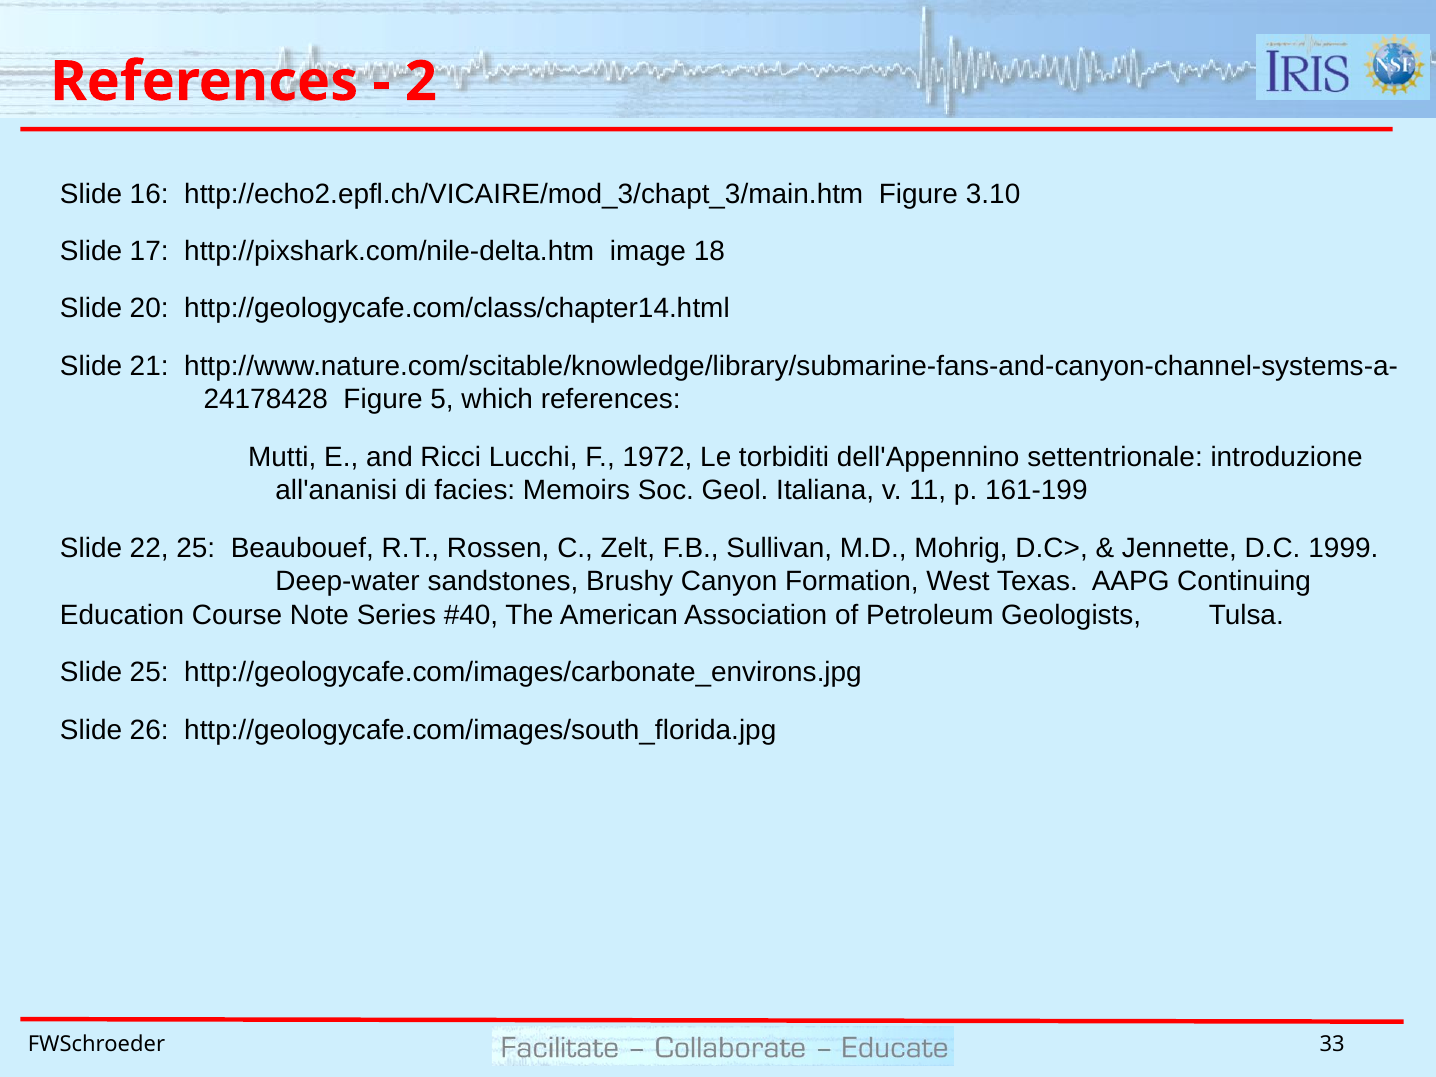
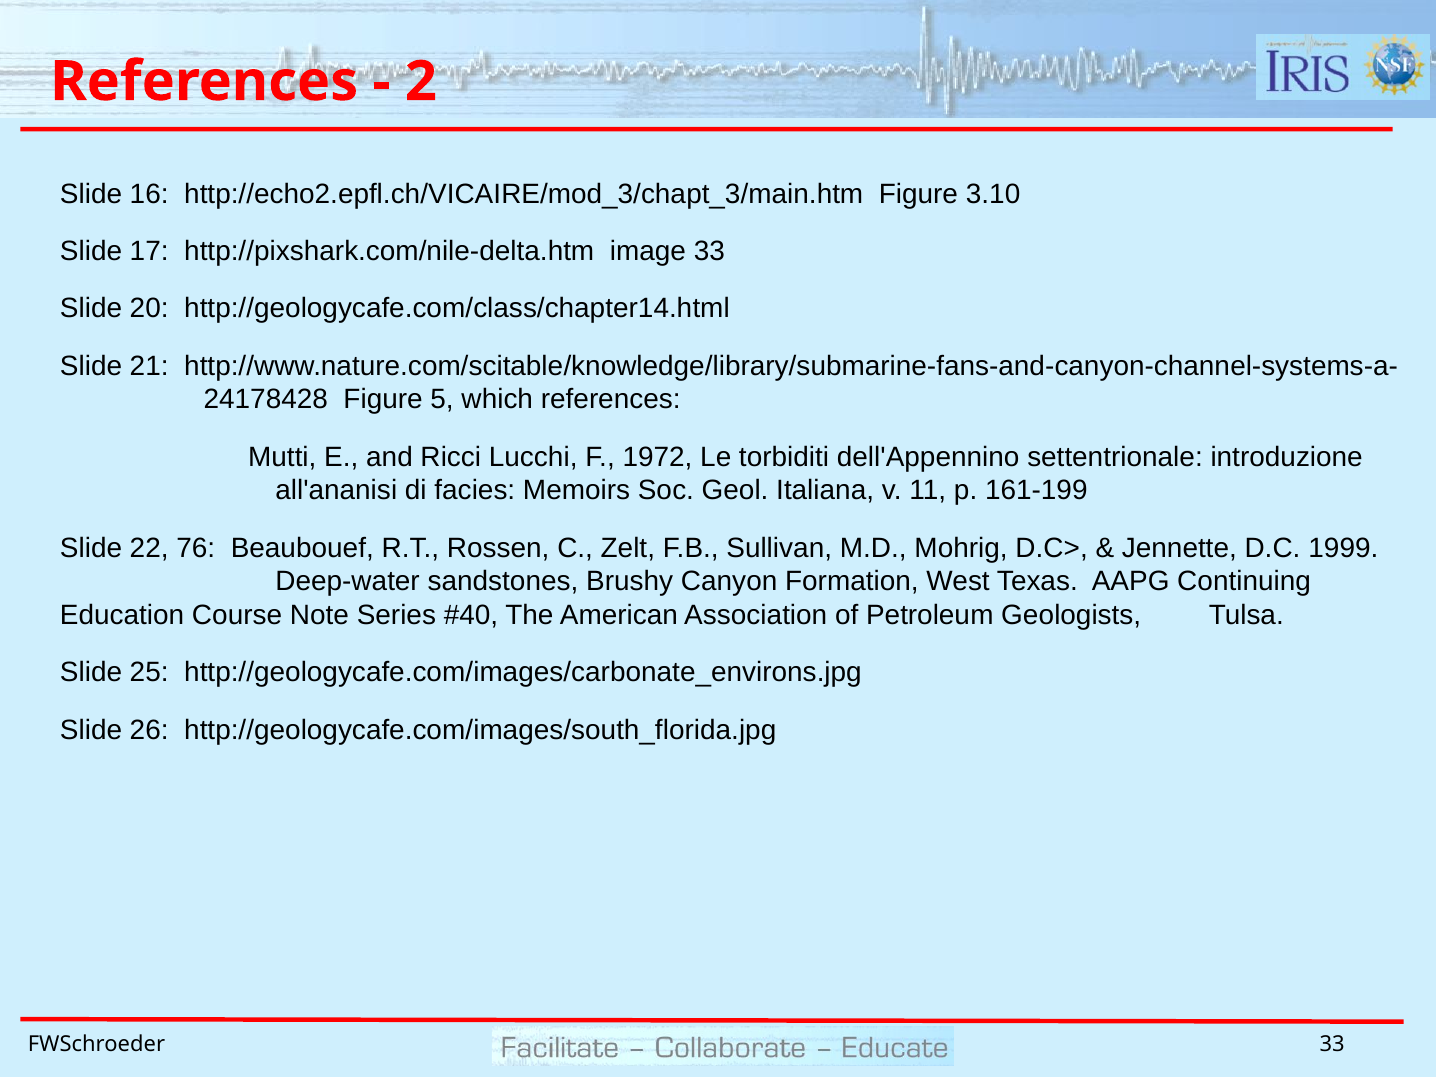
image 18: 18 -> 33 (709, 251)
22 25: 25 -> 76 (196, 548)
